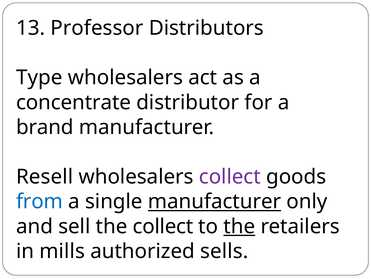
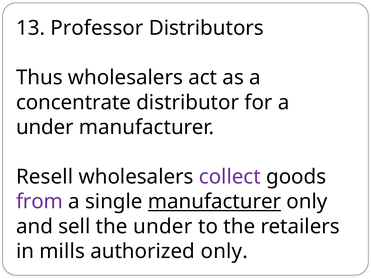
Type: Type -> Thus (39, 77)
brand: brand -> under (45, 127)
from colour: blue -> purple (40, 201)
the collect: collect -> under (163, 226)
the underline: present -> none (239, 226)
authorized sells: sells -> only (224, 251)
